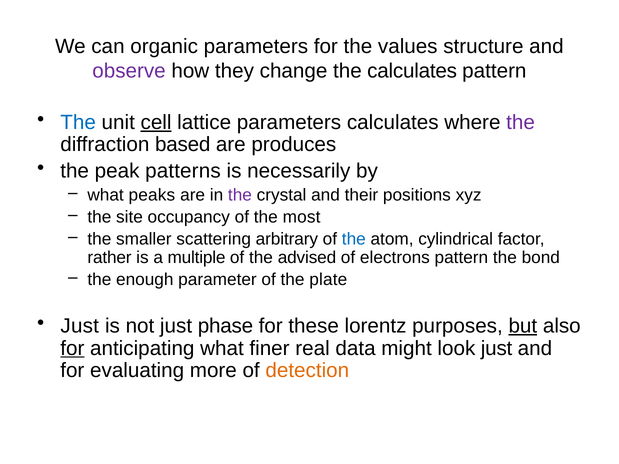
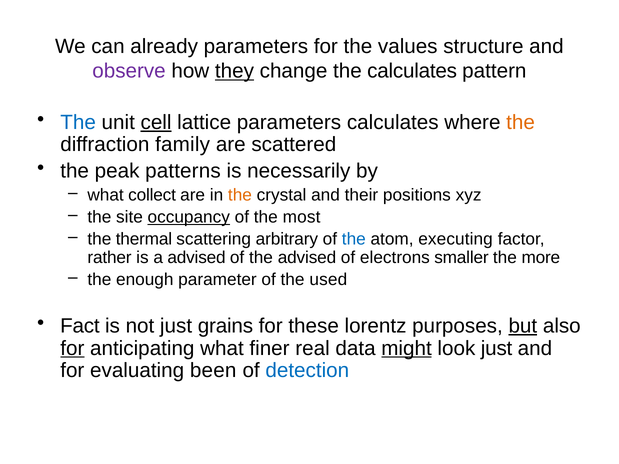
organic: organic -> already (164, 46)
they underline: none -> present (234, 71)
the colour: purple -> orange (521, 122)
based: based -> family (183, 145)
produces: produces -> scattered (294, 145)
peaks: peaks -> collect (152, 195)
the colour: purple -> orange (240, 195)
occupancy underline: none -> present (189, 217)
smaller: smaller -> thermal (144, 239)
cylindrical: cylindrical -> executing (456, 239)
a multiple: multiple -> advised (197, 258)
electrons pattern: pattern -> smaller (461, 258)
bond: bond -> more (541, 258)
plate: plate -> used (328, 280)
Just: Just -> Fact (80, 326)
phase: phase -> grains (225, 326)
might underline: none -> present (407, 348)
more: more -> been (213, 371)
detection colour: orange -> blue (307, 371)
